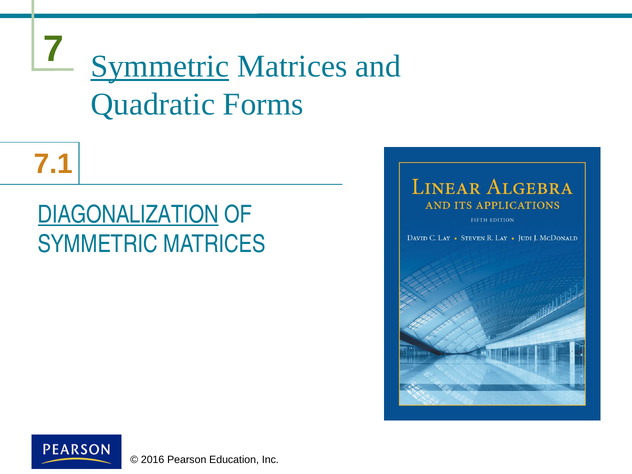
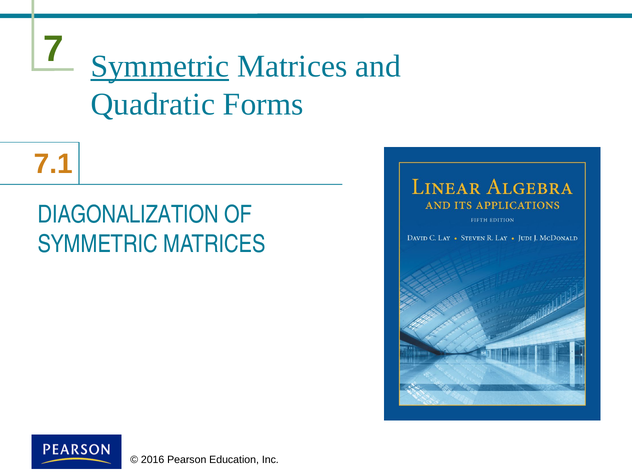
DIAGONALIZATION underline: present -> none (128, 215)
